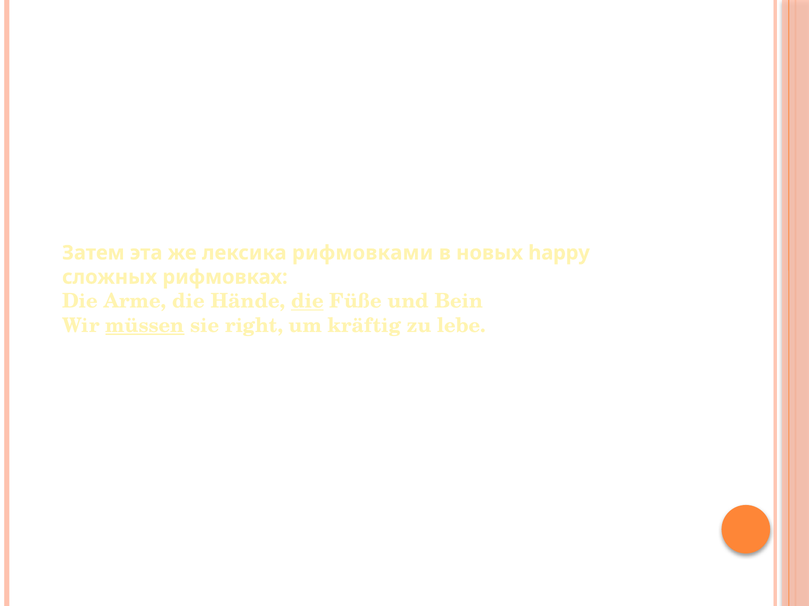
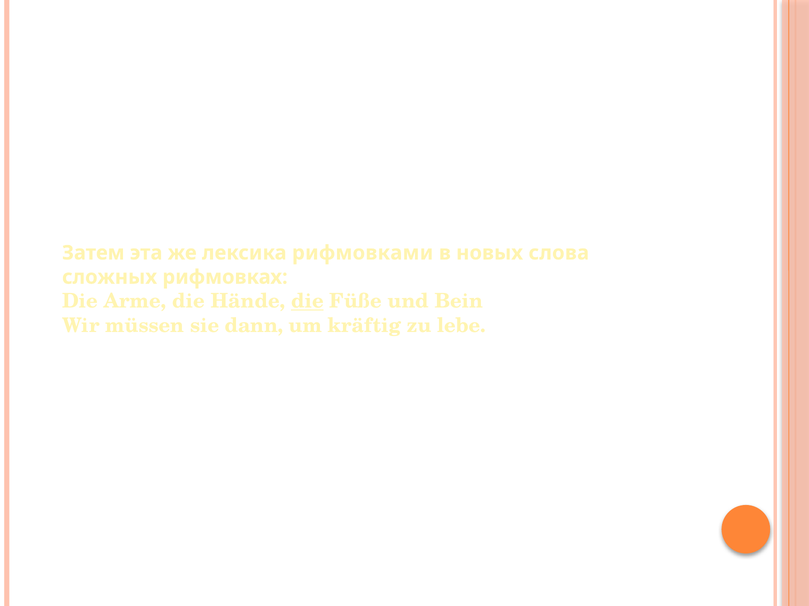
happy: happy -> слова (559, 253)
müssen underline: present -> none (145, 326)
right: right -> dann (254, 326)
